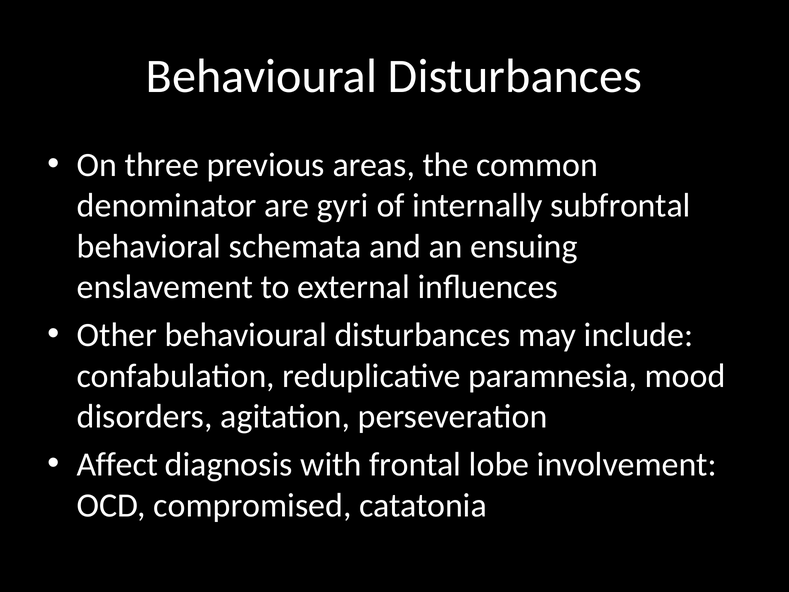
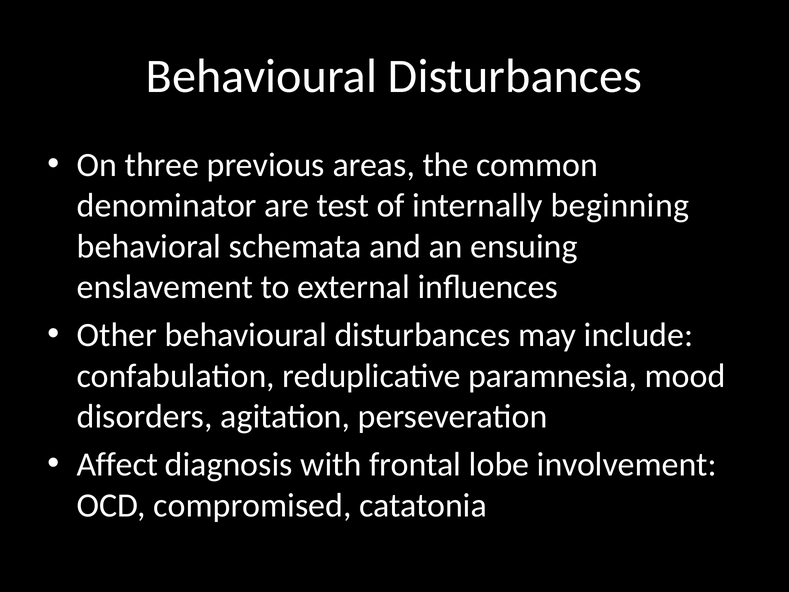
gyri: gyri -> test (343, 206)
subfrontal: subfrontal -> beginning (620, 206)
